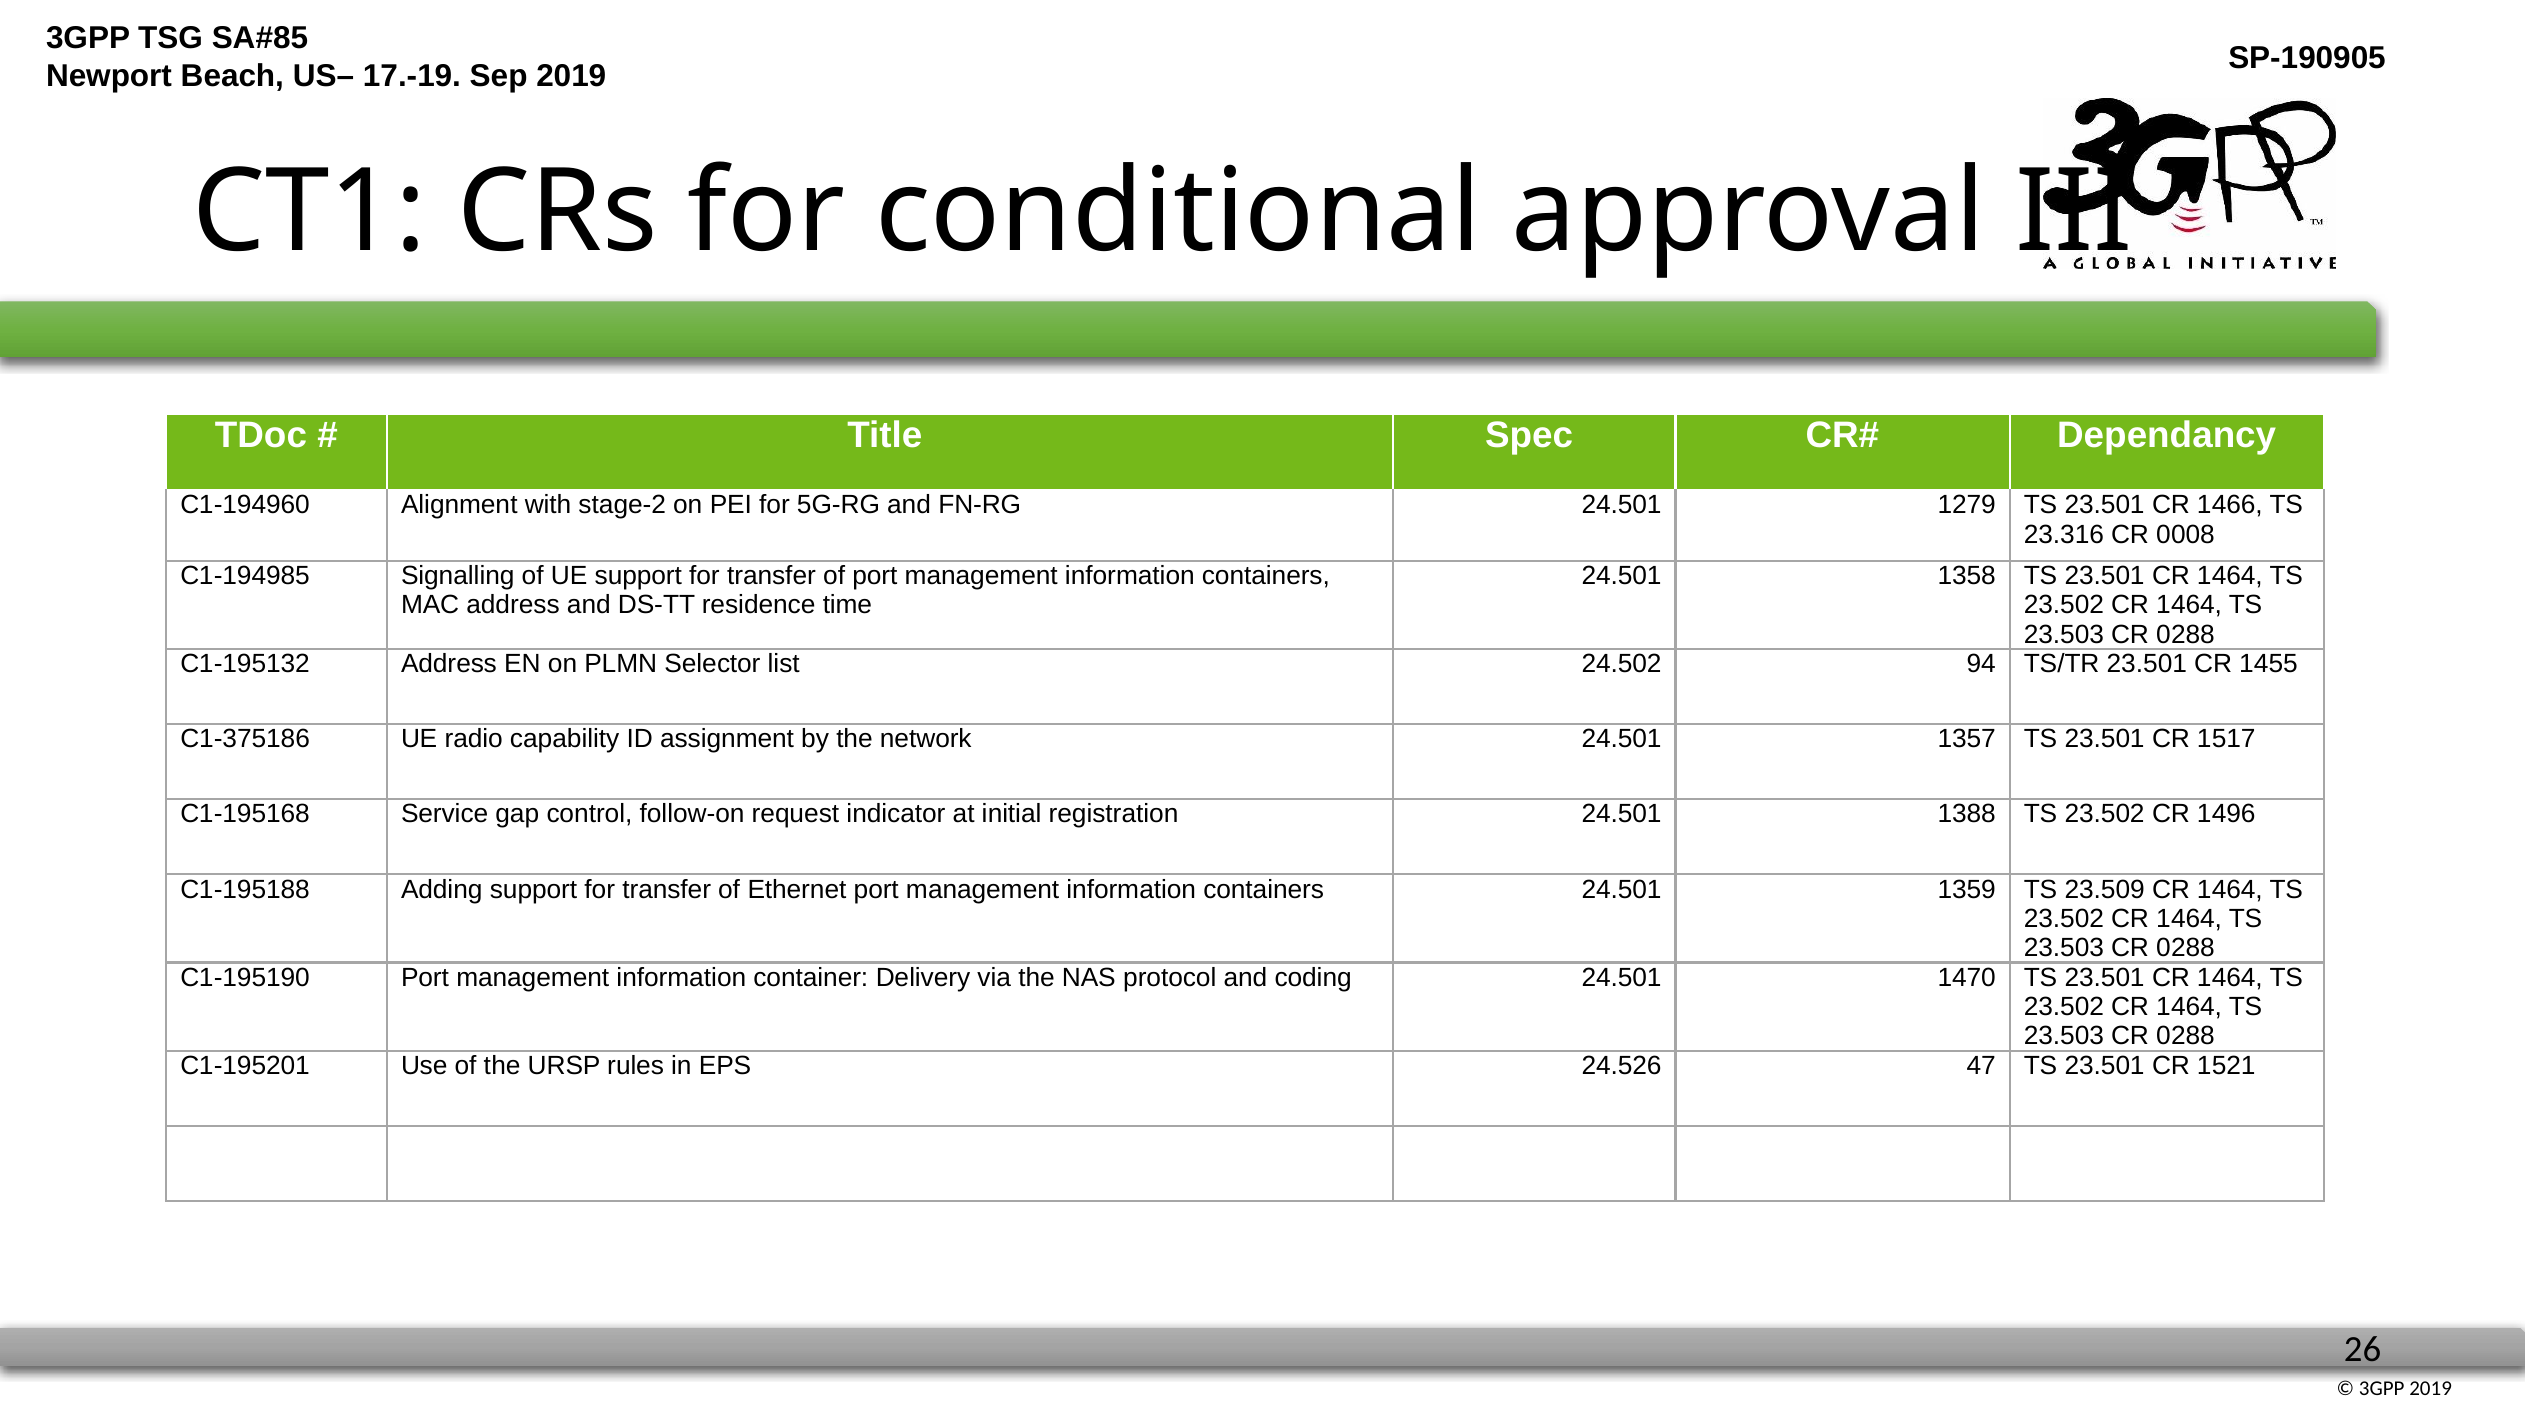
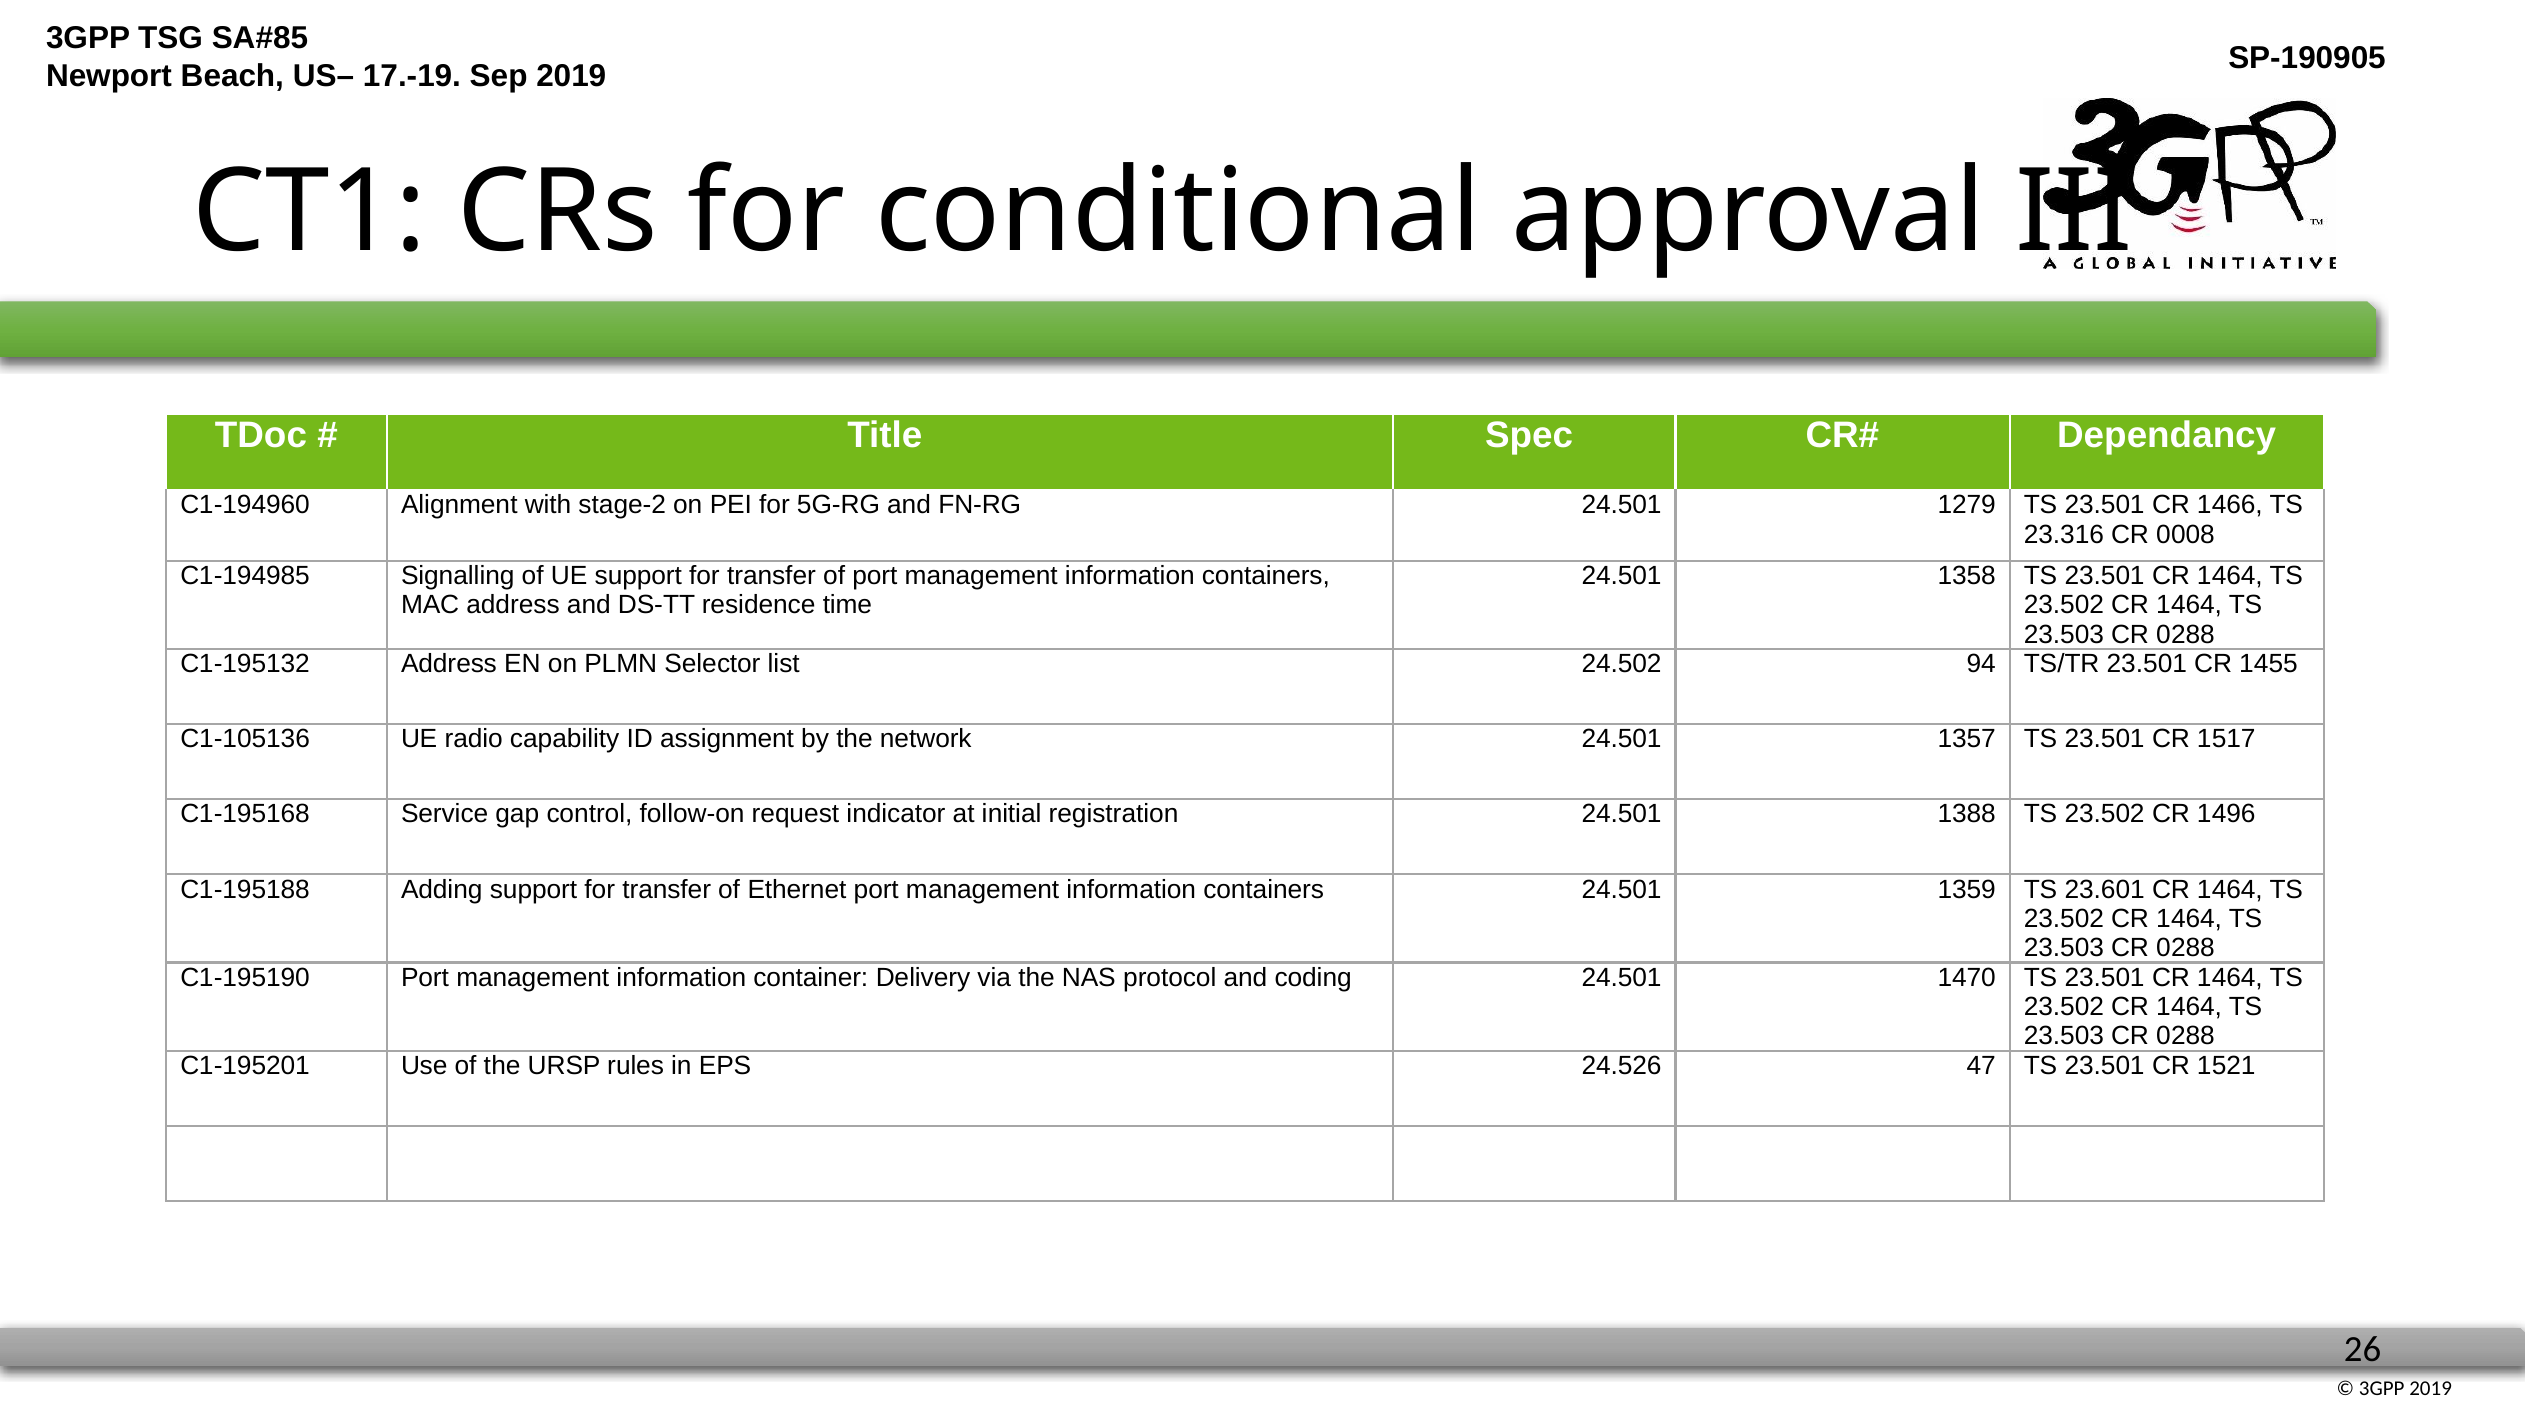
C1-375186: C1-375186 -> C1-105136 (245, 739)
23.509: 23.509 -> 23.601 (2105, 890)
